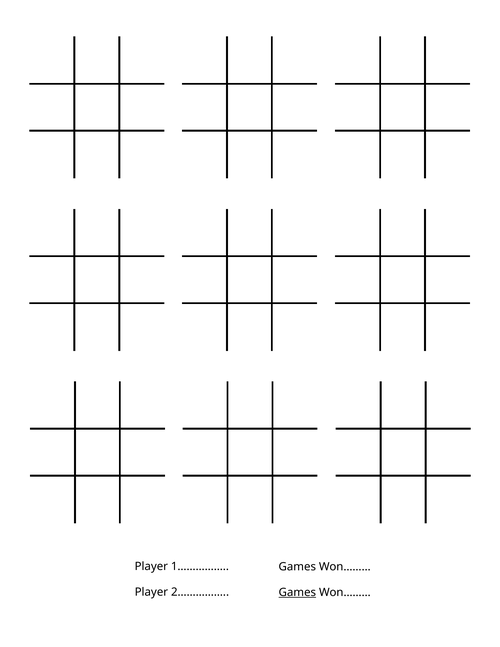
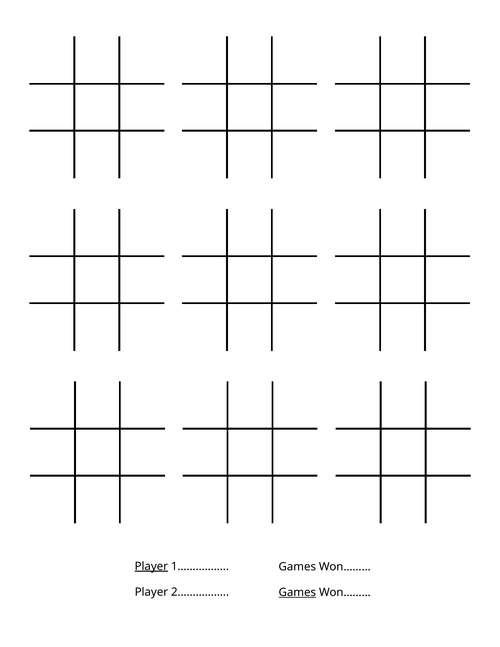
Player underline: none -> present (151, 566)
